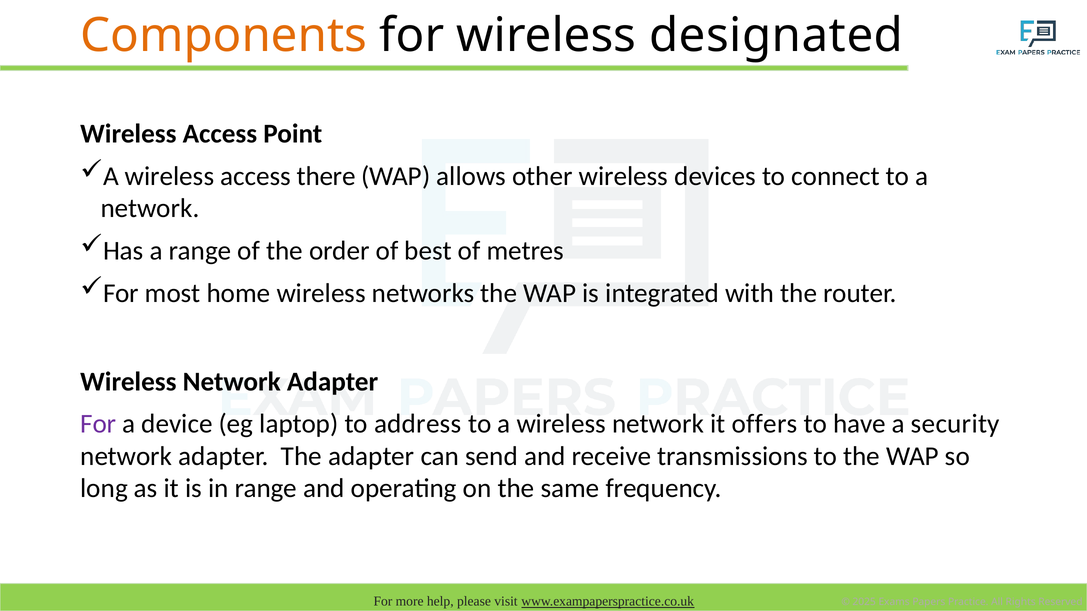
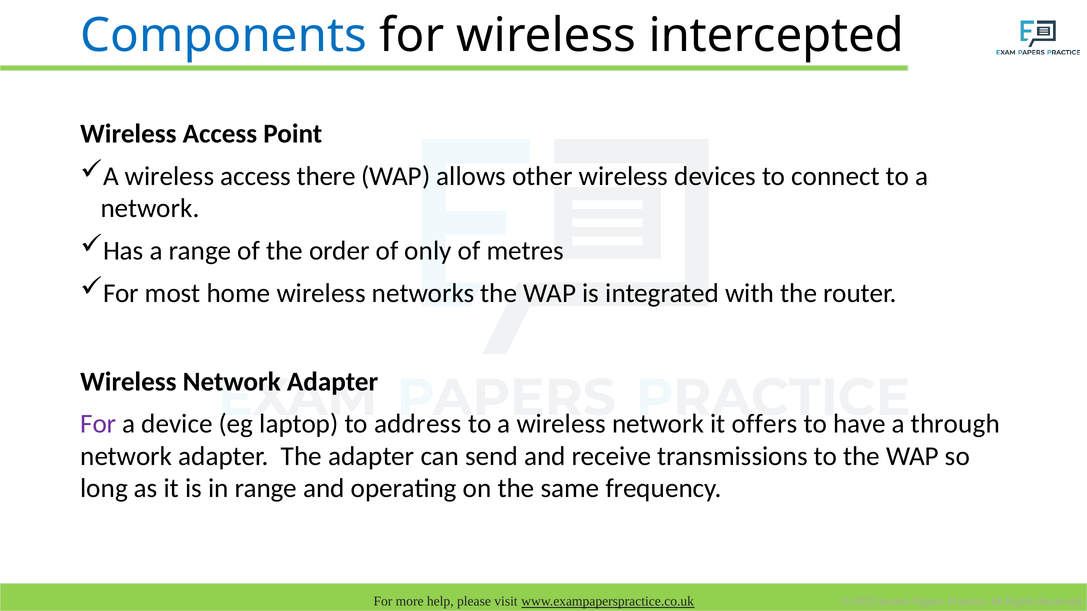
Components colour: orange -> blue (224, 36)
designated: designated -> intercepted (776, 36)
best: best -> only (428, 251)
security: security -> through (955, 424)
